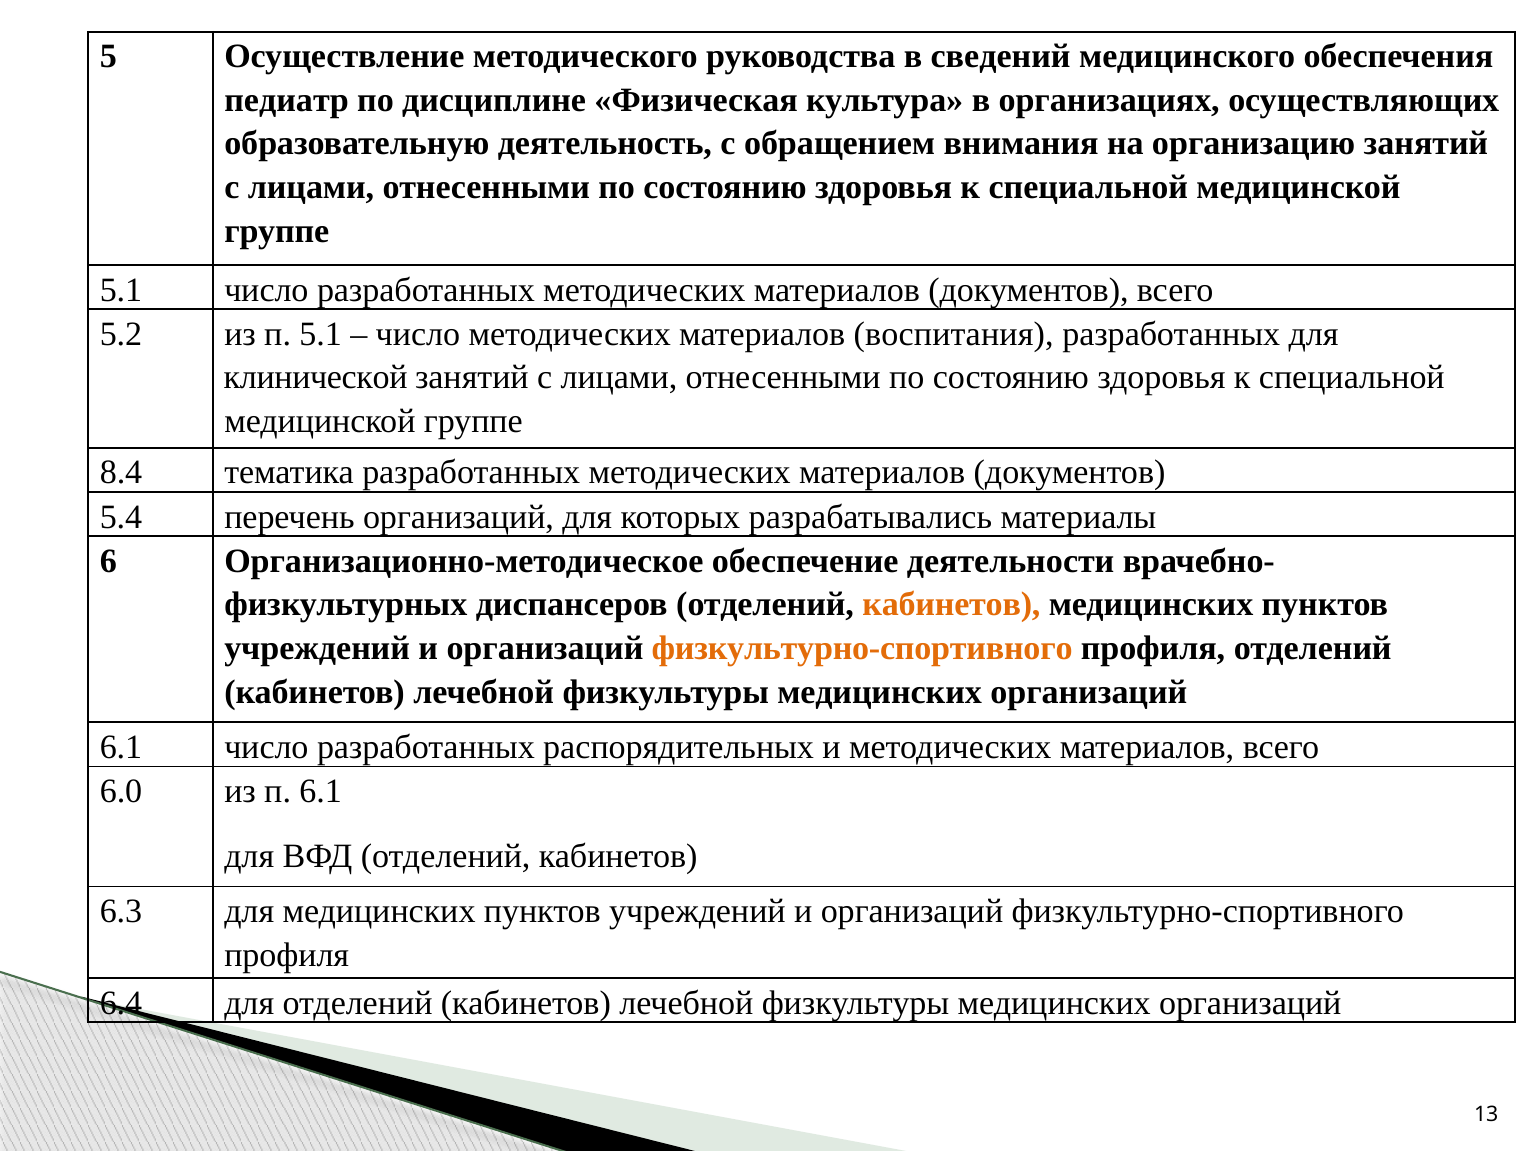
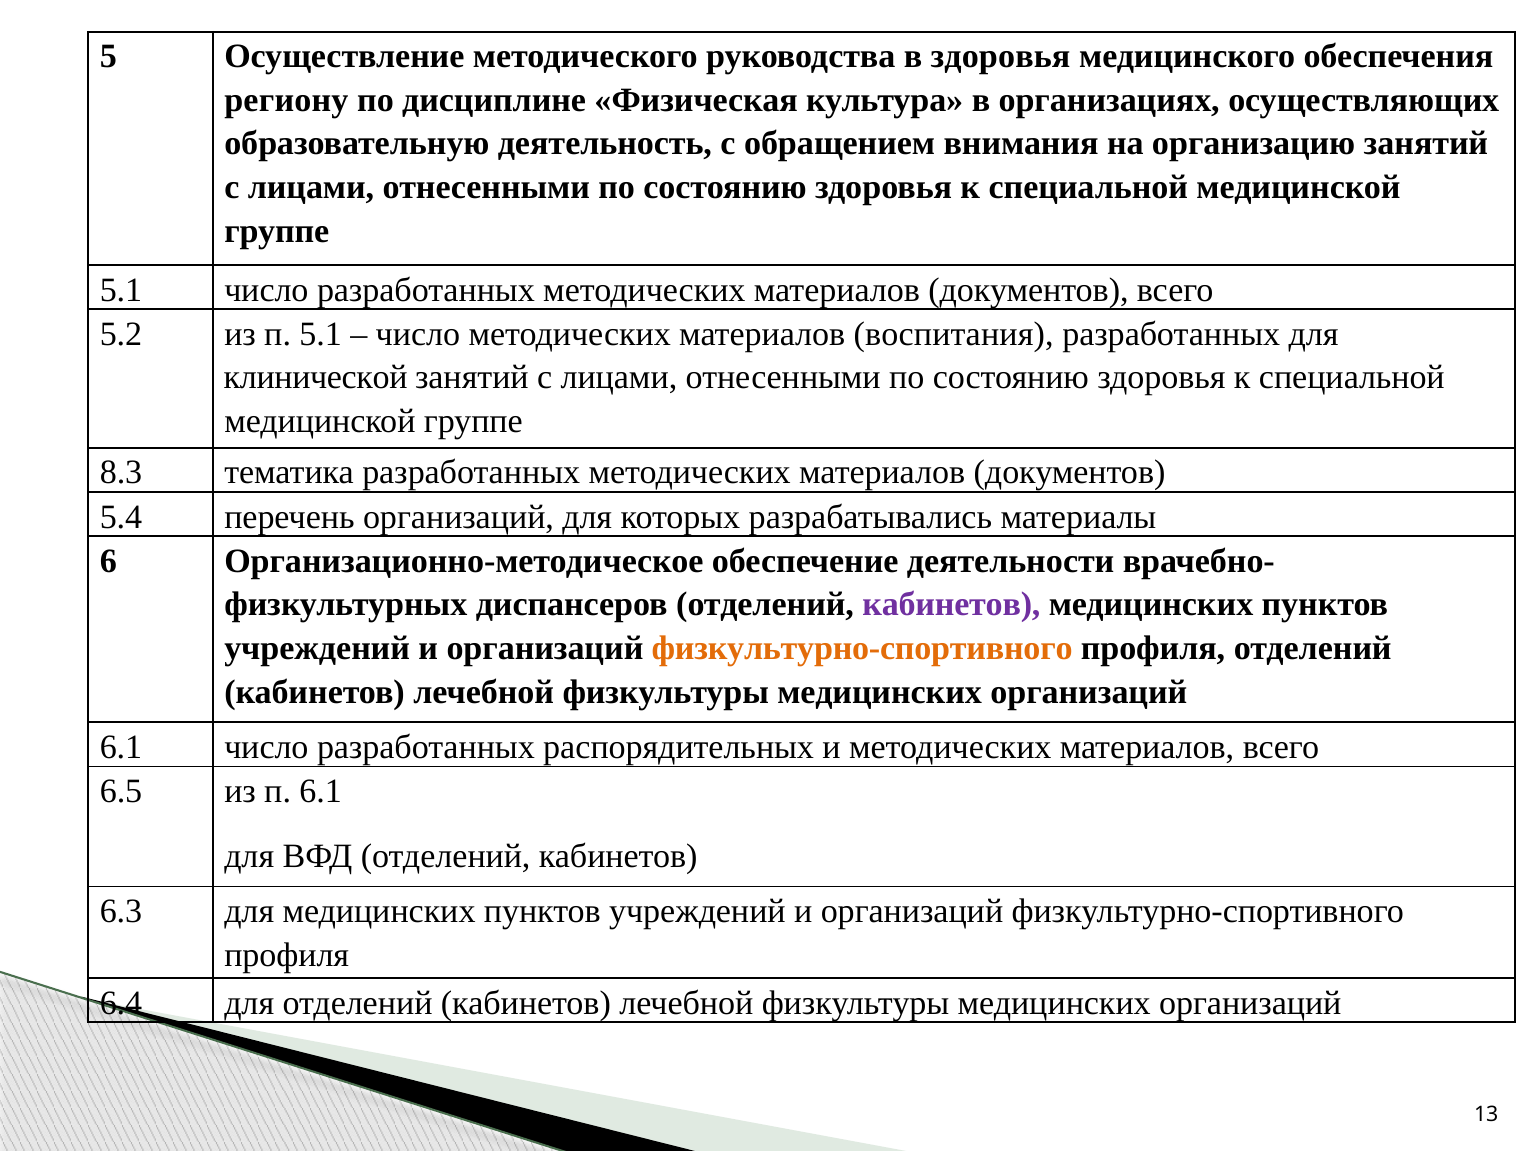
в сведений: сведений -> здоровья (1001, 57)
педиатр: педиатр -> региону (286, 100)
8.4: 8.4 -> 8.3 (121, 473)
кабинетов colour: orange -> purple (951, 605)
6.0: 6.0 -> 6.5 (121, 792)
